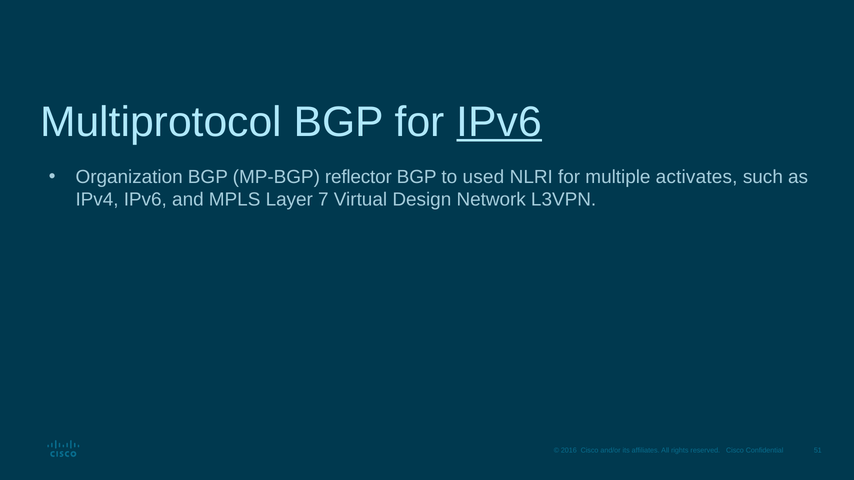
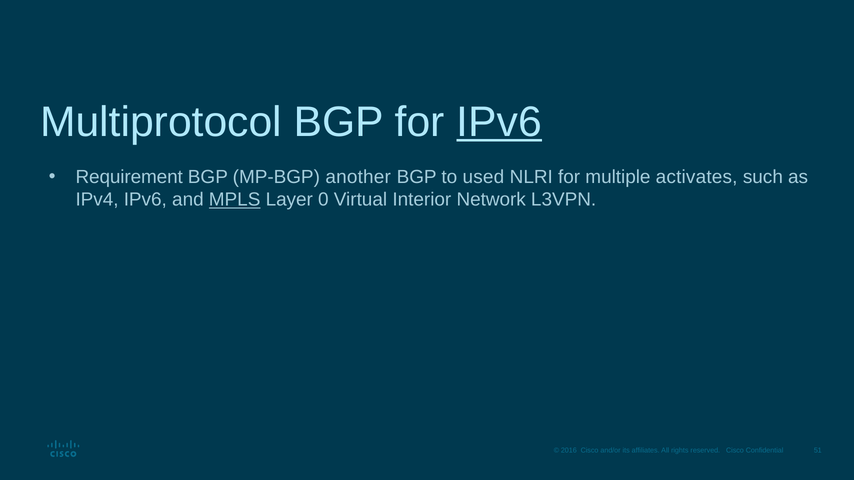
Organization: Organization -> Requirement (129, 177)
reflector: reflector -> another (358, 177)
MPLS underline: none -> present (235, 200)
7: 7 -> 0 (323, 200)
Design: Design -> Interior (422, 200)
